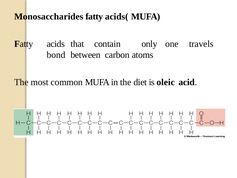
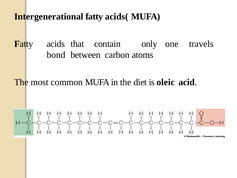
Monosaccharides: Monosaccharides -> Intergenerational (49, 17)
